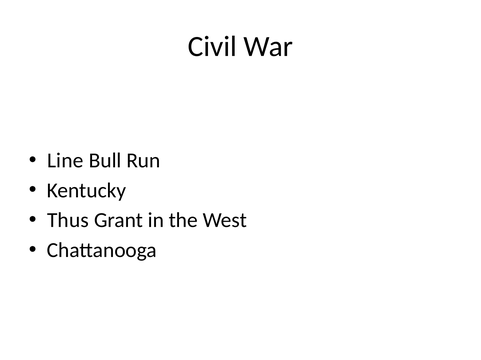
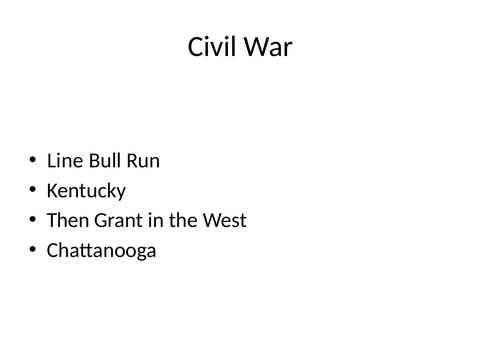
Thus: Thus -> Then (68, 221)
